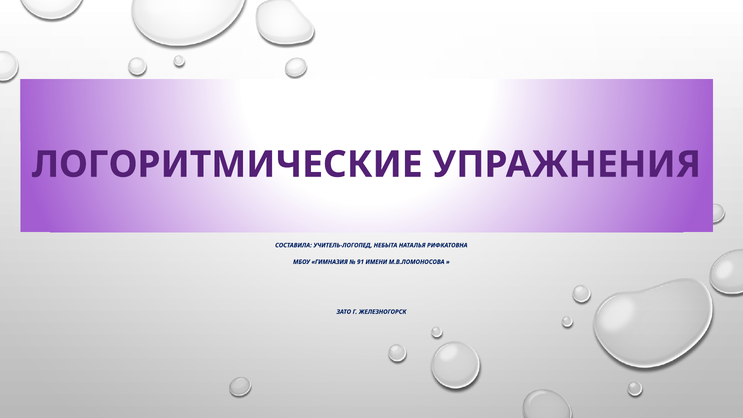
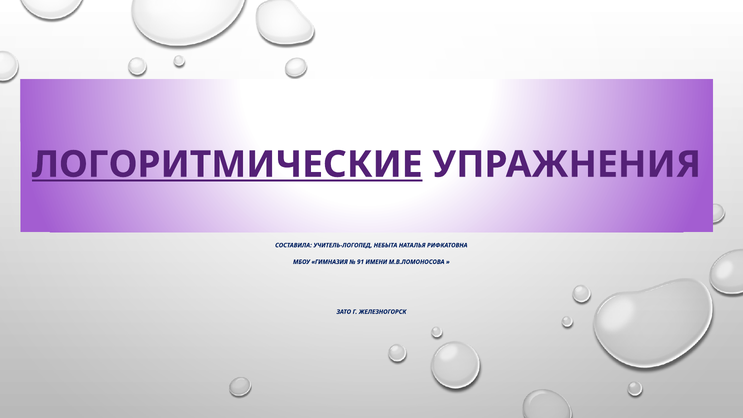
ЛОГОРИТМИЧЕСКИЕ underline: none -> present (227, 165)
